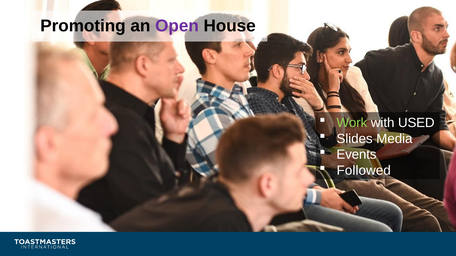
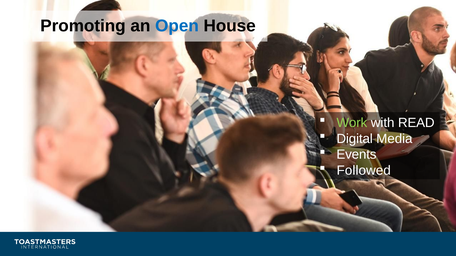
Open colour: purple -> blue (177, 26)
USED: USED -> READ (416, 123)
Slides: Slides -> Digital (355, 139)
